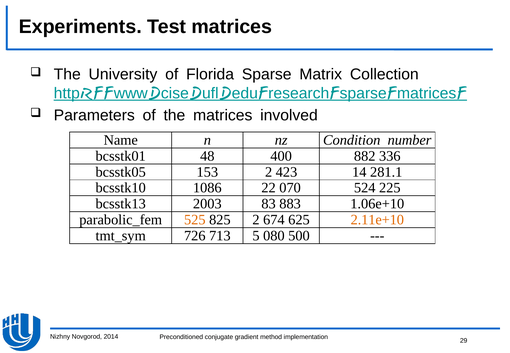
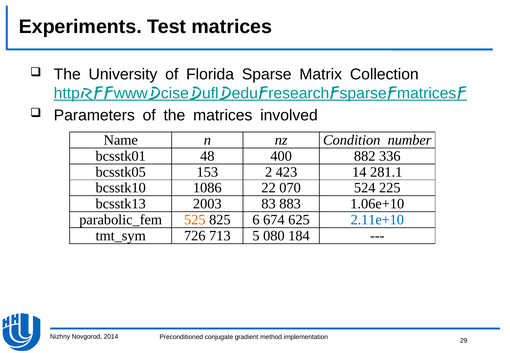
825 2: 2 -> 6 (256, 220)
2.11е+10 colour: orange -> blue (377, 220)
500: 500 -> 184 (299, 236)
